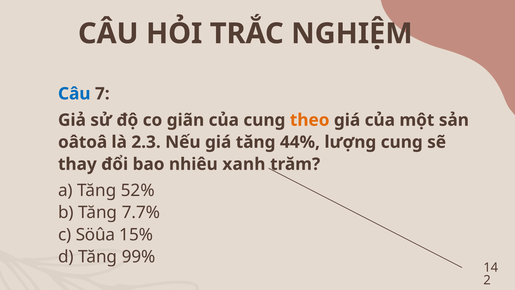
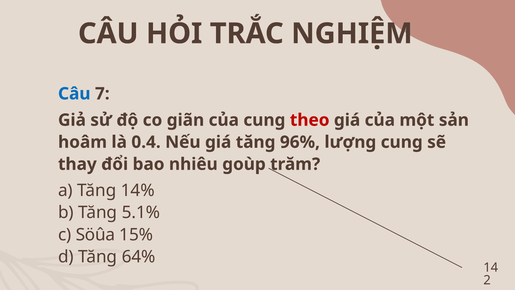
theo colour: orange -> red (310, 120)
oâtoâ: oâtoâ -> hoâm (83, 142)
2.3: 2.3 -> 0.4 (146, 142)
44%: 44% -> 96% (300, 142)
xanh: xanh -> goùp (244, 164)
52%: 52% -> 14% (138, 190)
7.7%: 7.7% -> 5.1% (141, 212)
99%: 99% -> 64% (139, 256)
